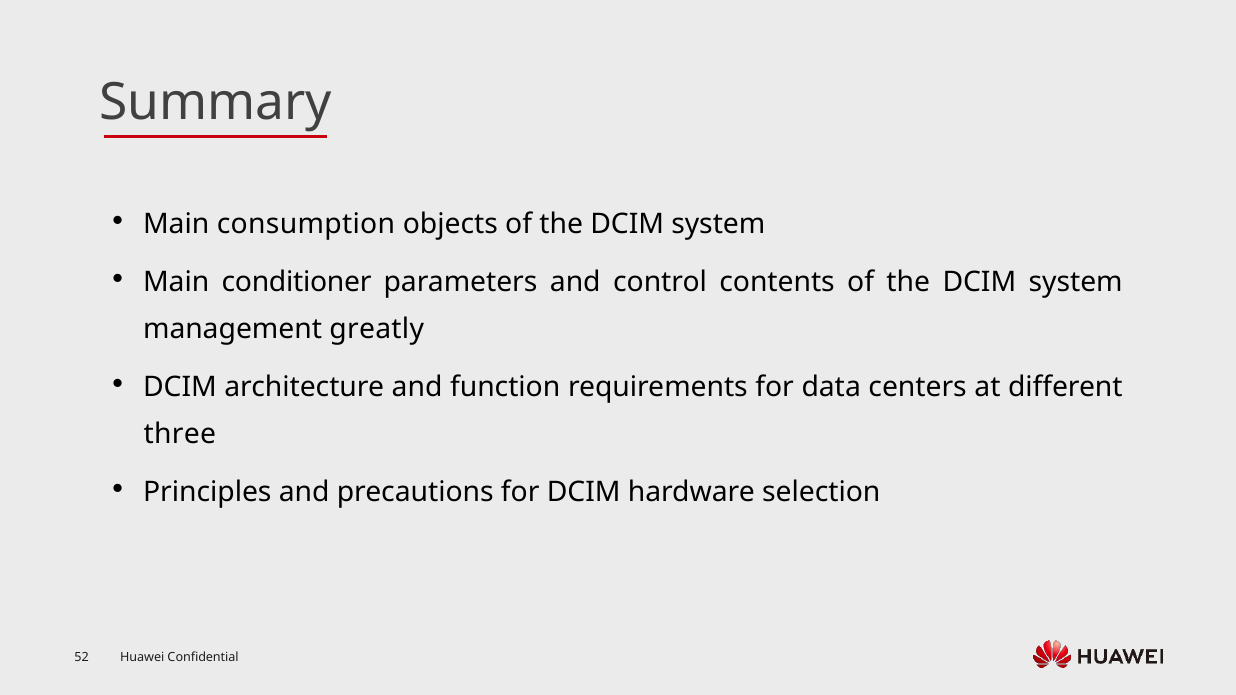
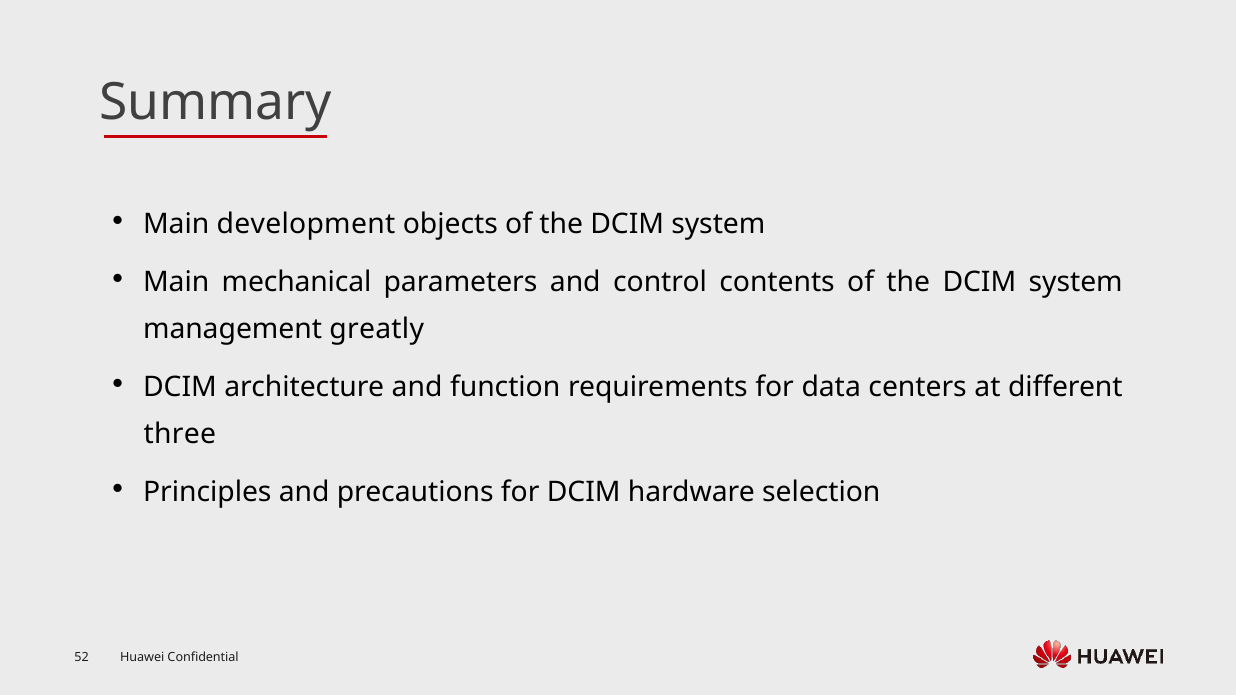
consumption: consumption -> development (306, 224)
conditioner: conditioner -> mechanical (297, 282)
